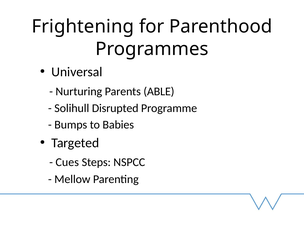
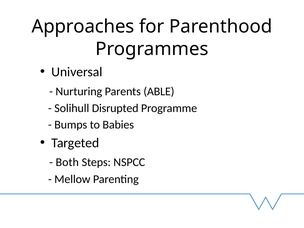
Frightening: Frightening -> Approaches (83, 27)
Cues: Cues -> Both (67, 162)
